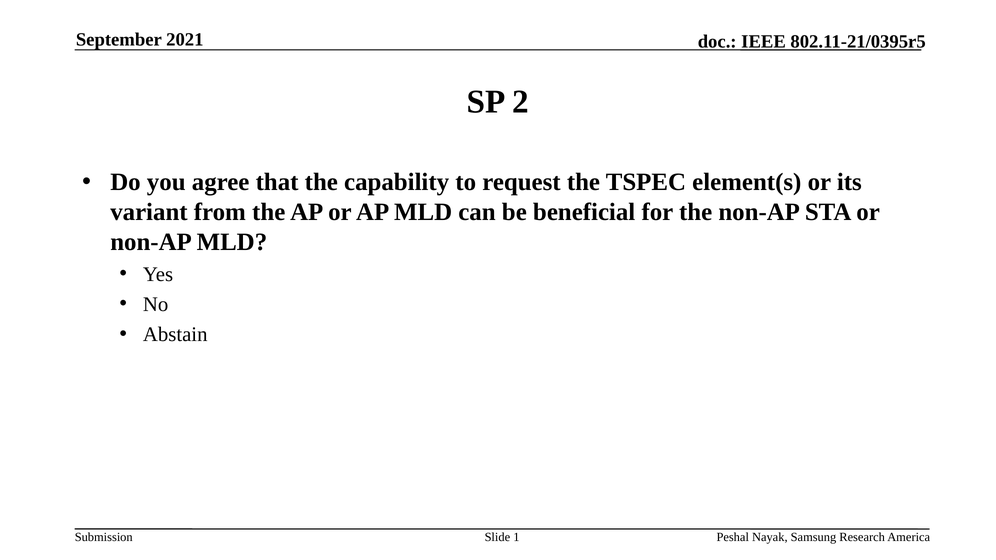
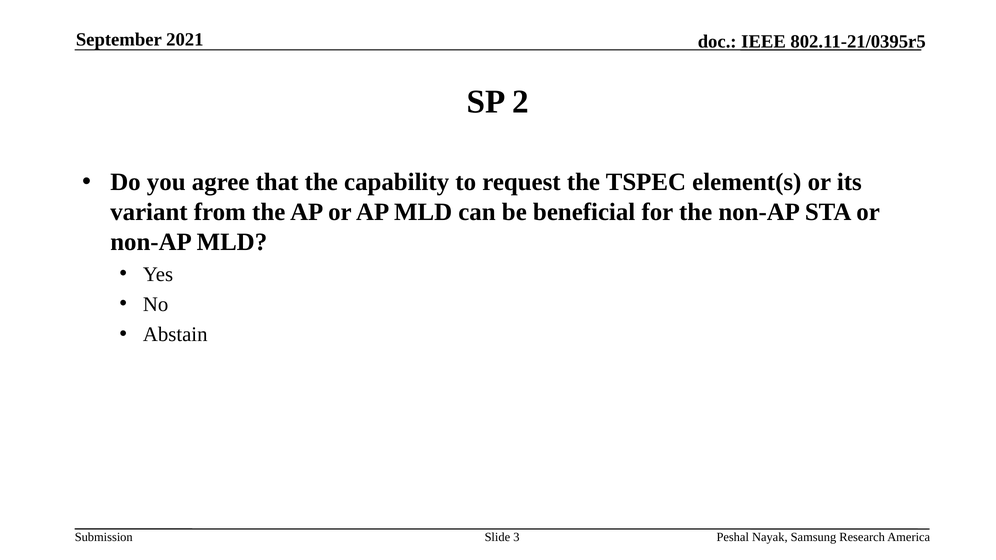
1: 1 -> 3 (516, 537)
